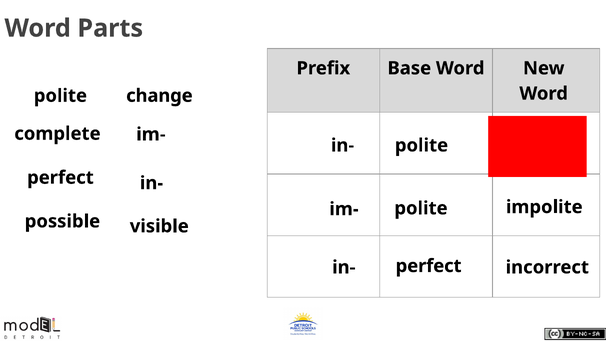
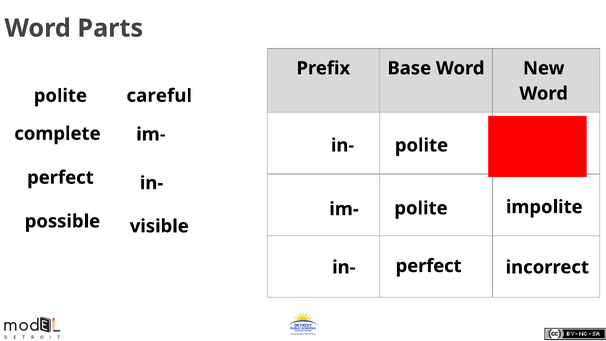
change: change -> careful (159, 96)
